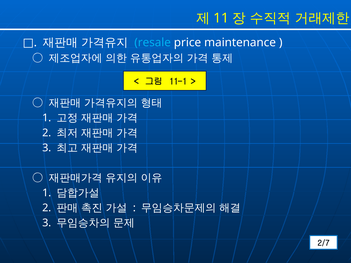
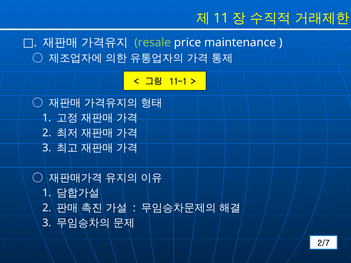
resale colour: light blue -> light green (153, 42)
